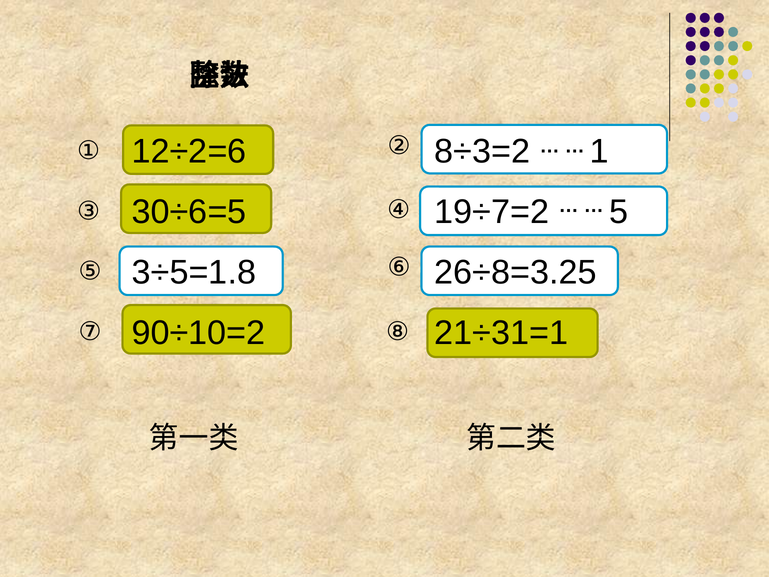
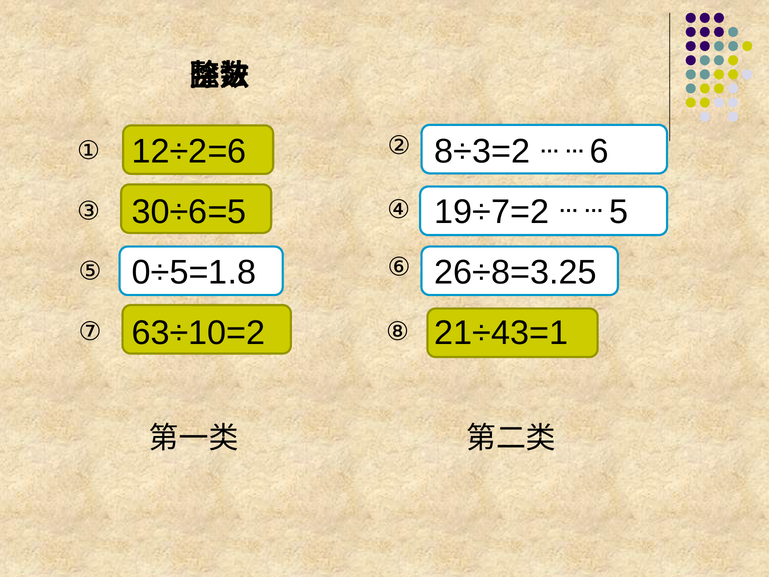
1: 1 -> 6 (599, 152)
3÷5=1.8: 3÷5=1.8 -> 0÷5=1.8 (194, 272)
90÷10=2: 90÷10=2 -> 63÷10=2 (199, 333)
21÷31=1: 21÷31=1 -> 21÷43=1 (501, 333)
